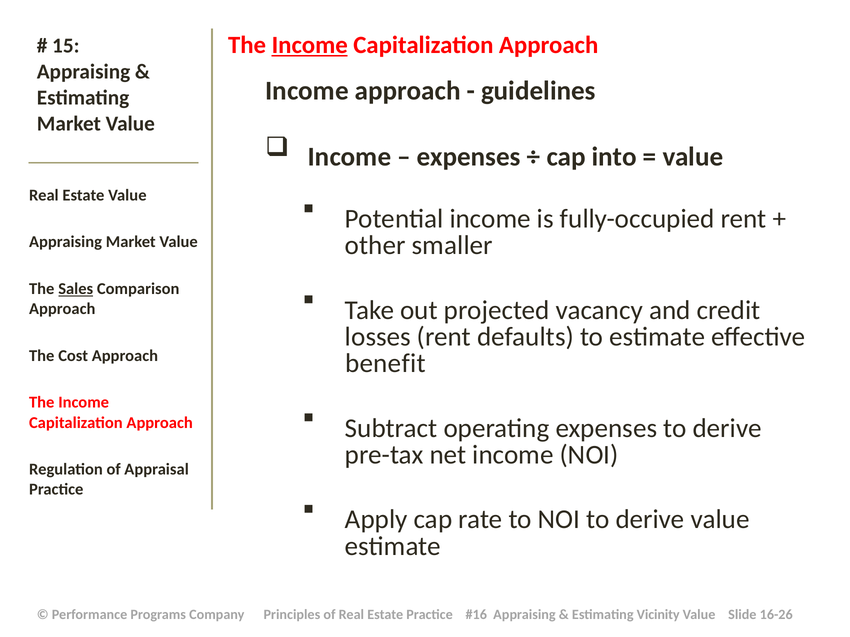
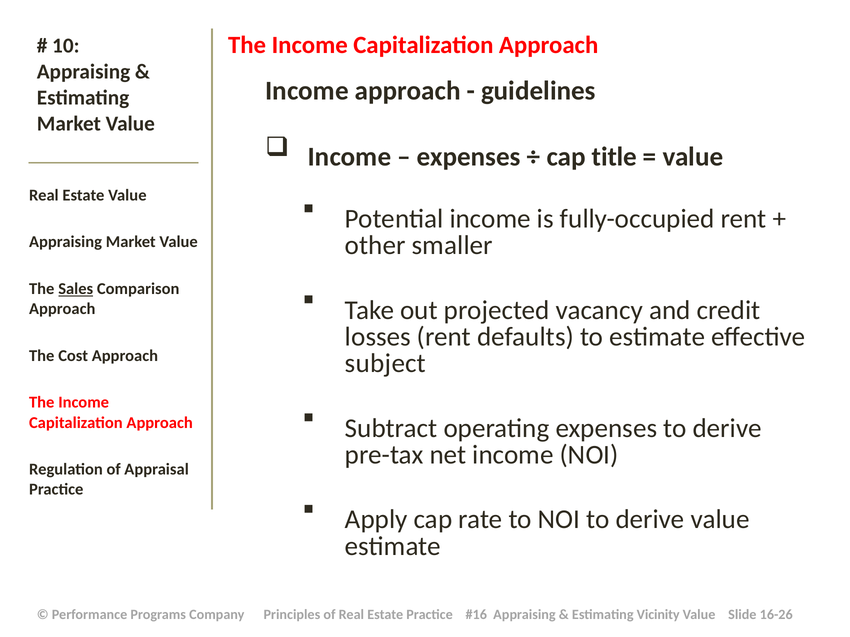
Income underline: present -> none (310, 45)
15: 15 -> 10 (66, 46)
into: into -> title (614, 157)
benefit: benefit -> subject (386, 364)
